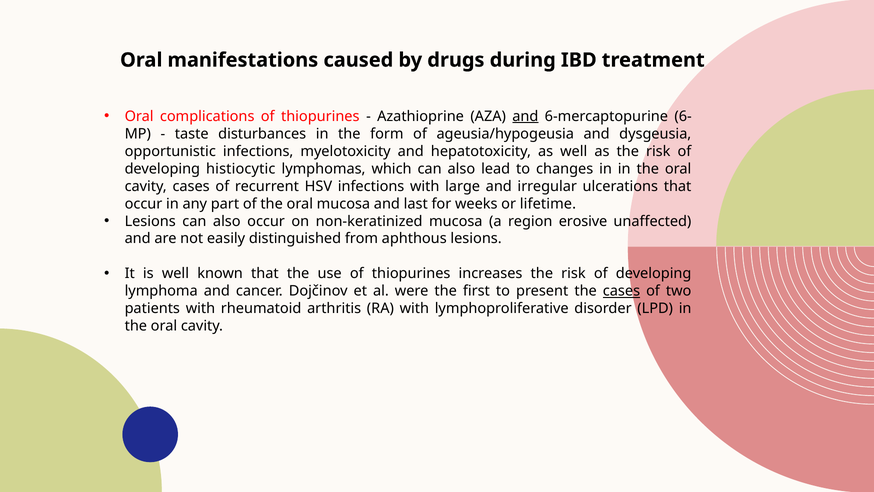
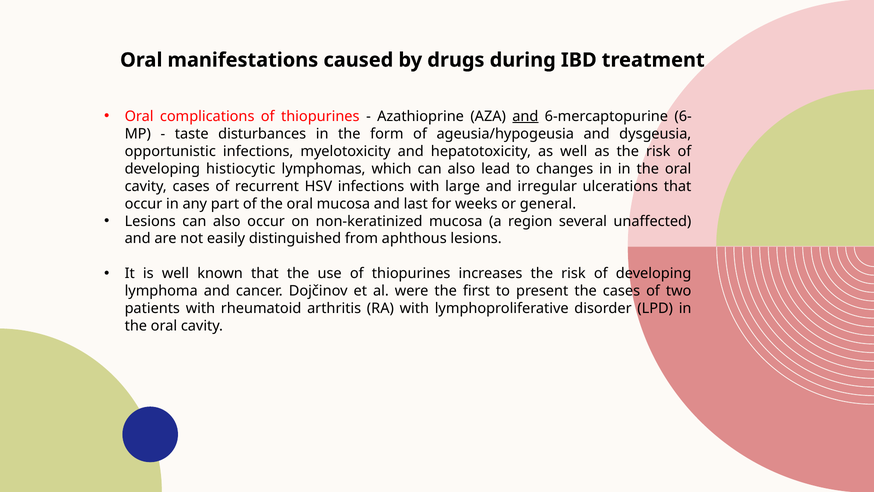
lifetime: lifetime -> general (548, 204)
erosive: erosive -> several (583, 221)
cases underline: present -> none (621, 291)
